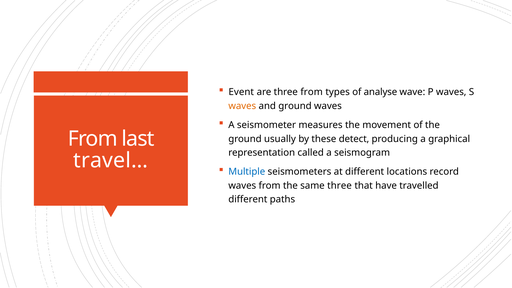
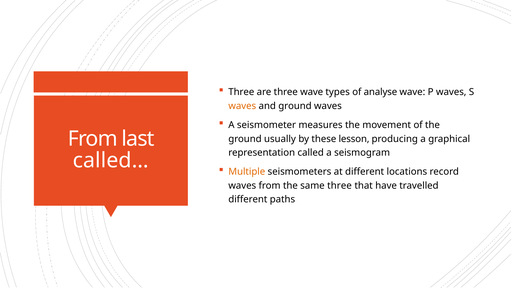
Event: Event -> Three (241, 92)
three from: from -> wave (312, 92)
detect: detect -> lesson (354, 139)
travel…: travel… -> called… (111, 161)
Multiple colour: blue -> orange (247, 172)
